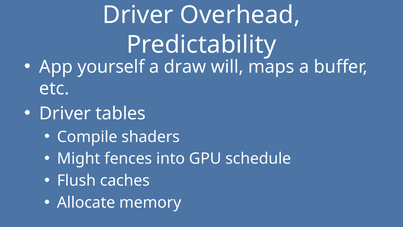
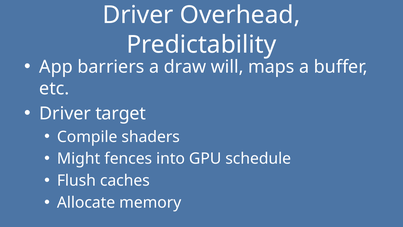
yourself: yourself -> barriers (111, 67)
tables: tables -> target (121, 113)
